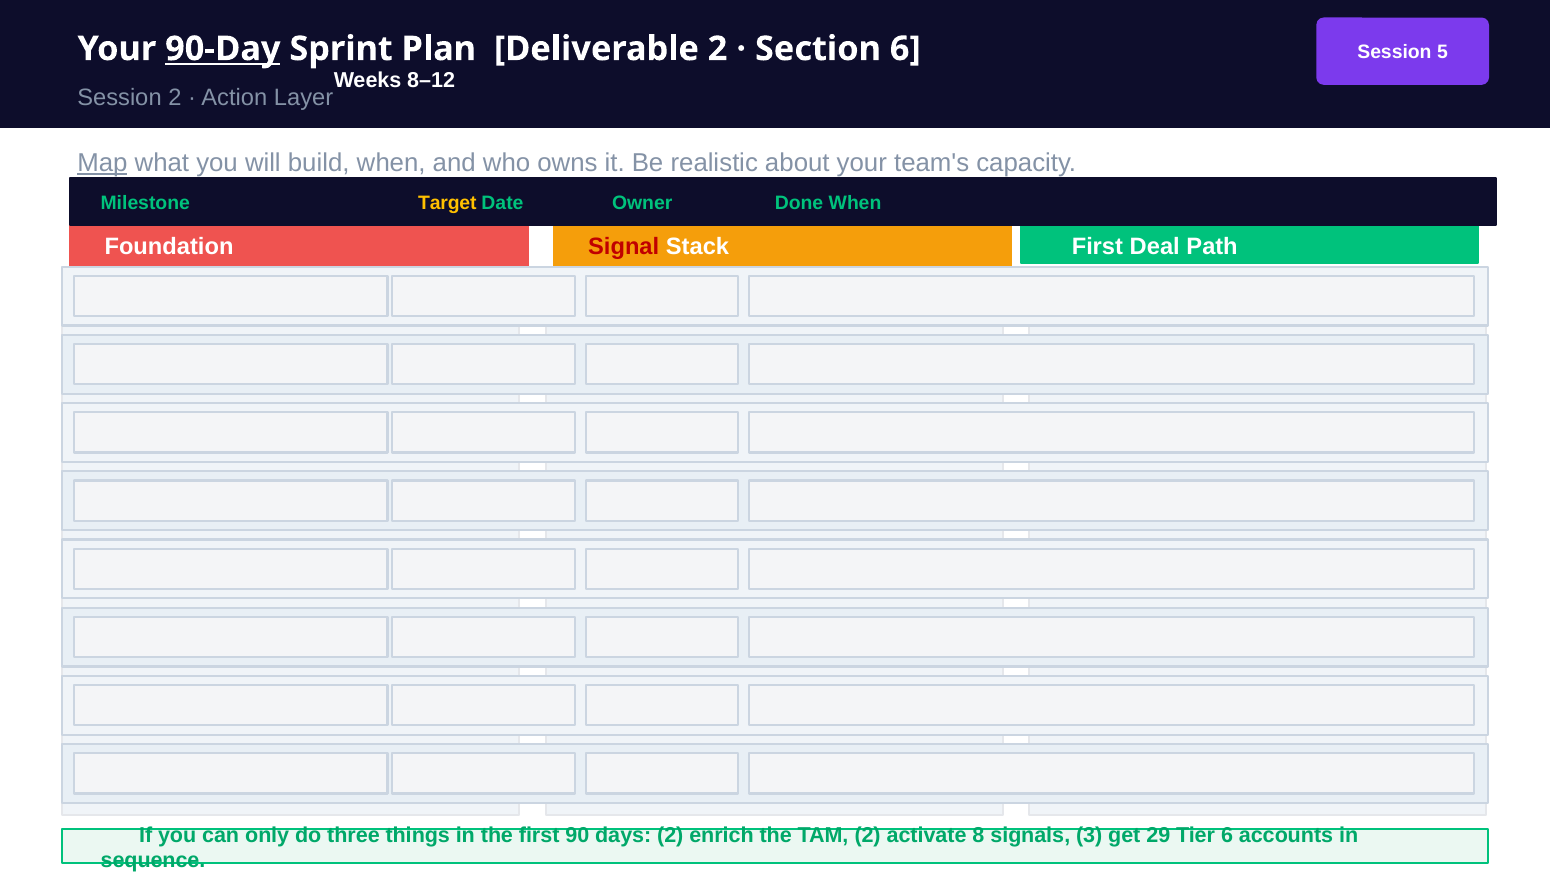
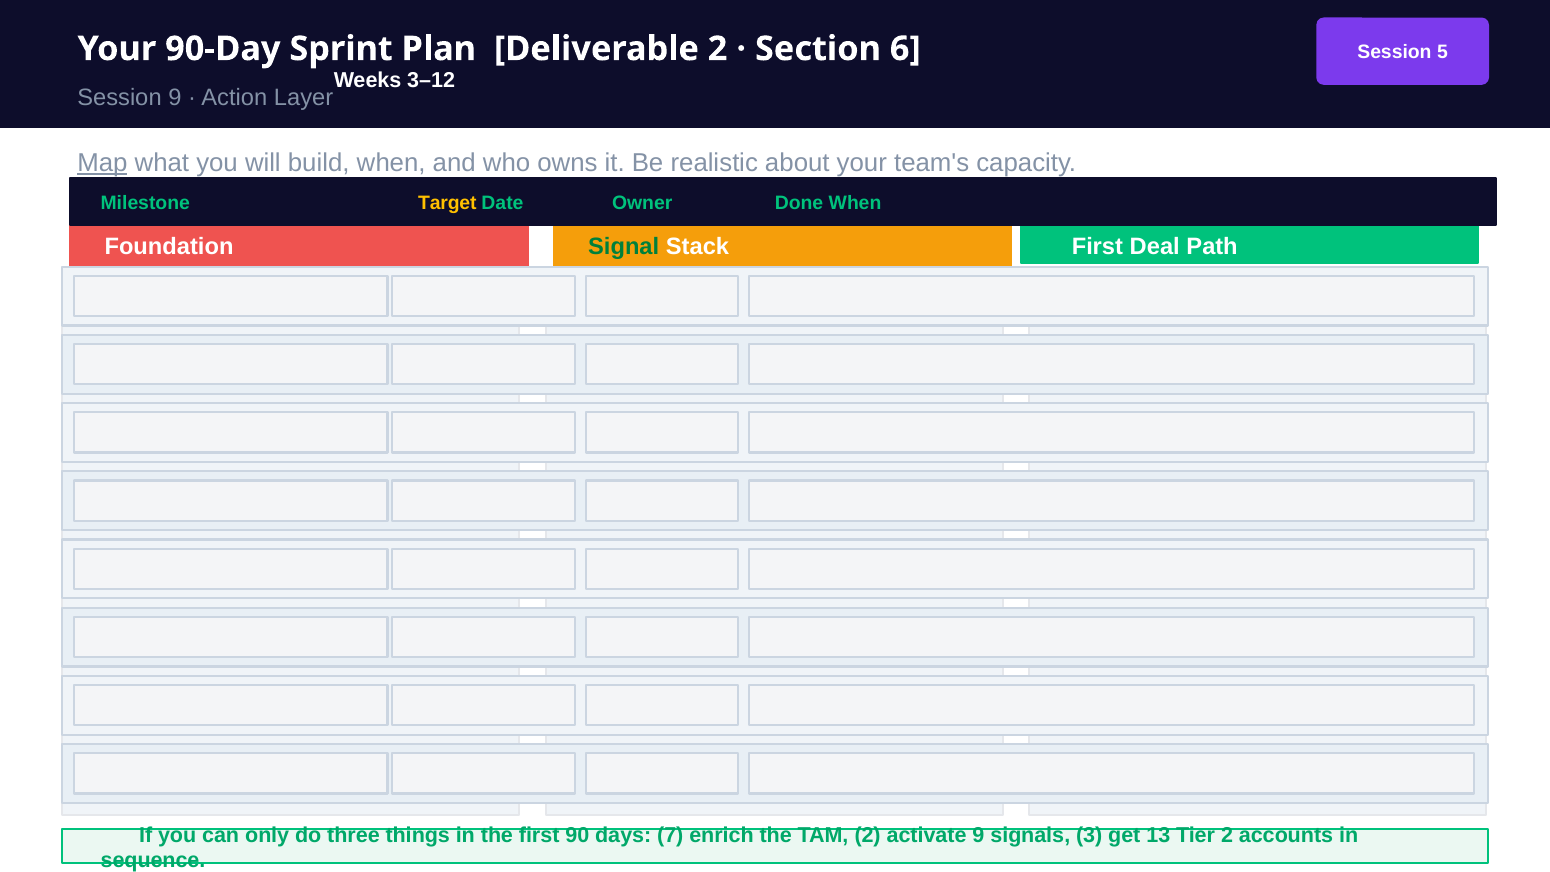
90-Day underline: present -> none (223, 49)
8–12: 8–12 -> 3–12 (431, 81)
Session 2: 2 -> 9 (175, 98)
Signal colour: red -> green (624, 246)
days 2: 2 -> 7 (670, 835)
activate 8: 8 -> 9 (978, 835)
29: 29 -> 13 (1158, 835)
Tier 6: 6 -> 2 (1227, 835)
